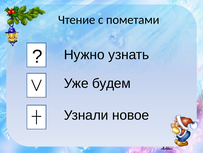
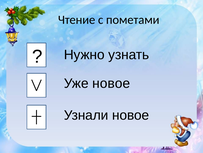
Уже будем: будем -> новое (111, 83)
